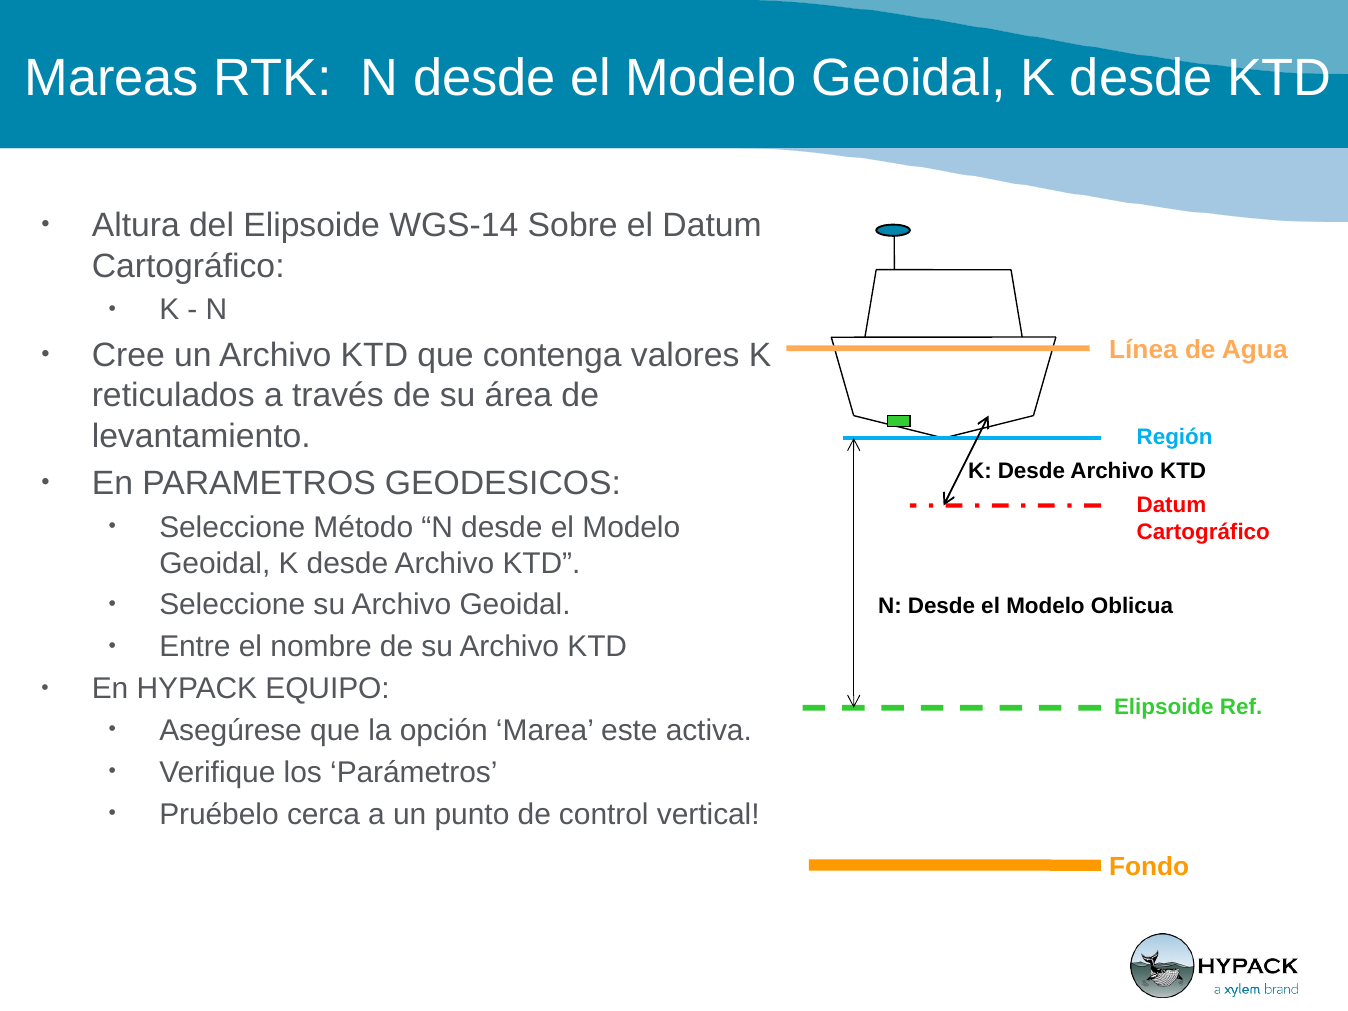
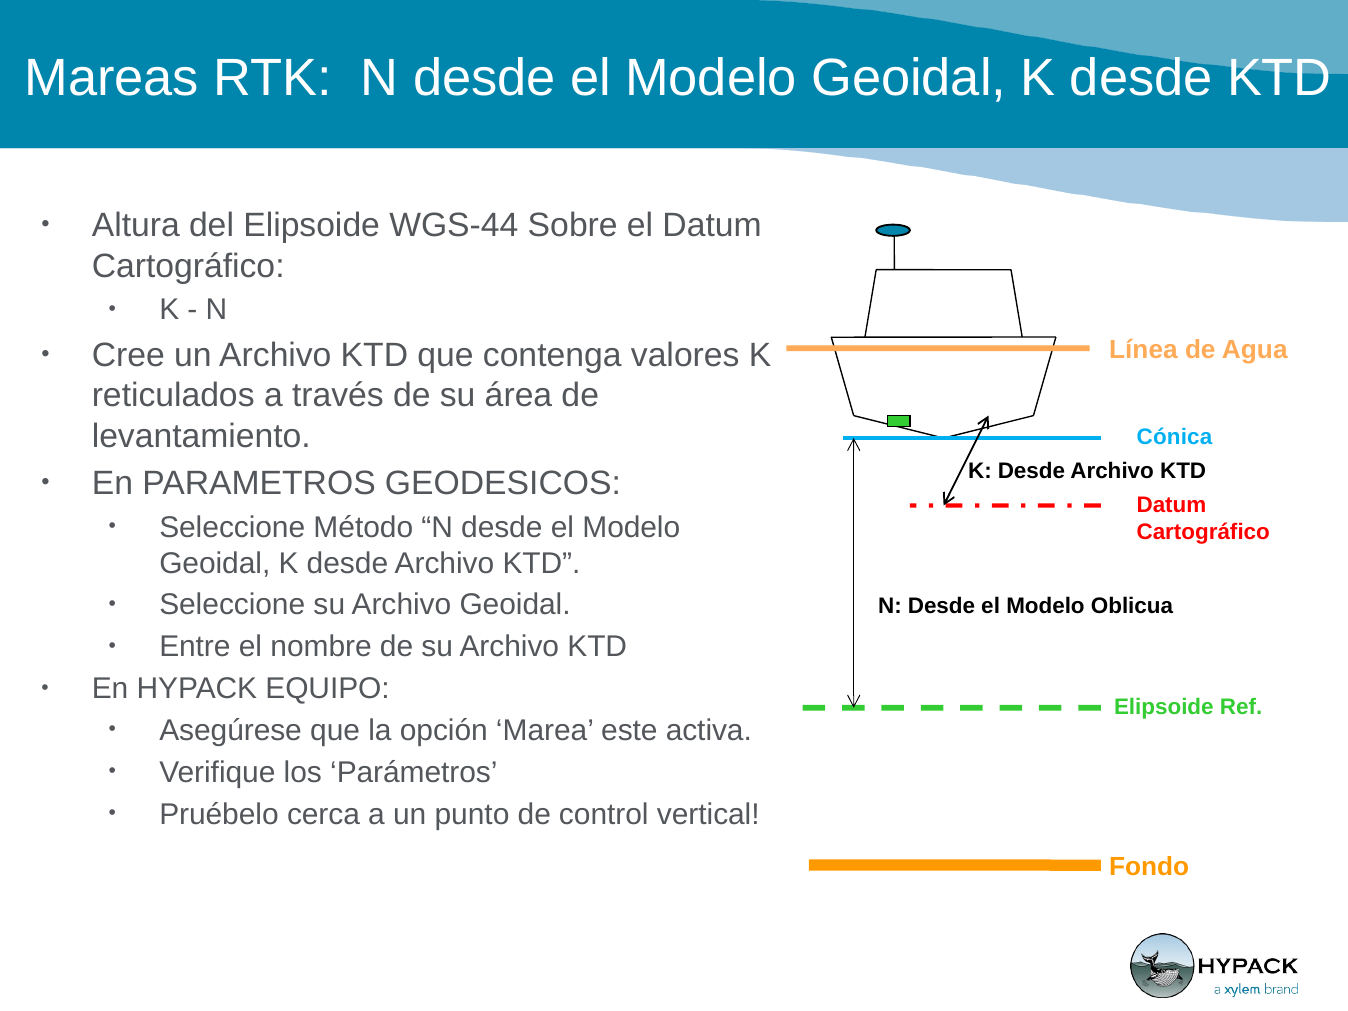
WGS-14: WGS-14 -> WGS-44 (454, 226)
Región: Región -> Cónica (1174, 437)
